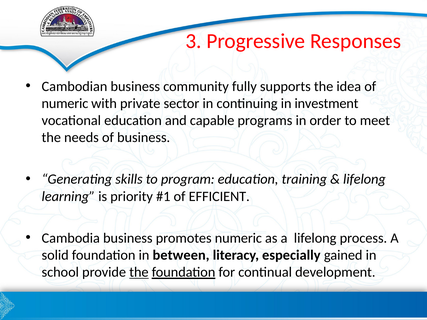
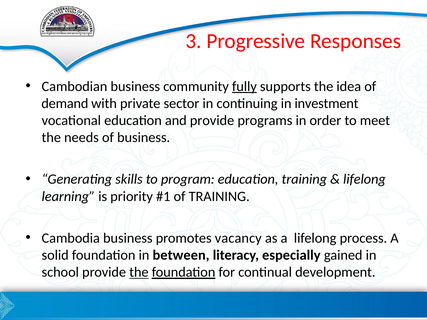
fully underline: none -> present (244, 86)
numeric: numeric -> demand (65, 103)
and capable: capable -> provide (212, 121)
of EFFICIENT: EFFICIENT -> TRAINING (219, 196)
promotes numeric: numeric -> vacancy (238, 238)
